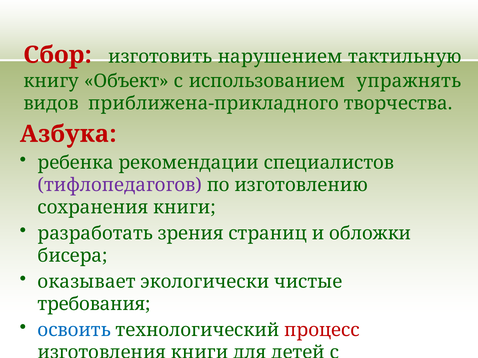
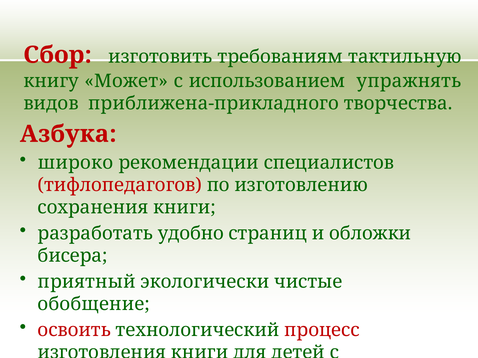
изготовить нарушением: нарушением -> требованиям (280, 57)
Объект: Объект -> Может (126, 81)
ребенка: ребенка -> широко (76, 163)
тифлопедагогов colour: purple -> red (120, 185)
разработать зрения: зрения -> удобно (191, 234)
оказывает: оказывает -> приятный (87, 282)
требования: требования -> обобщение (94, 304)
освоить colour: blue -> red (74, 330)
